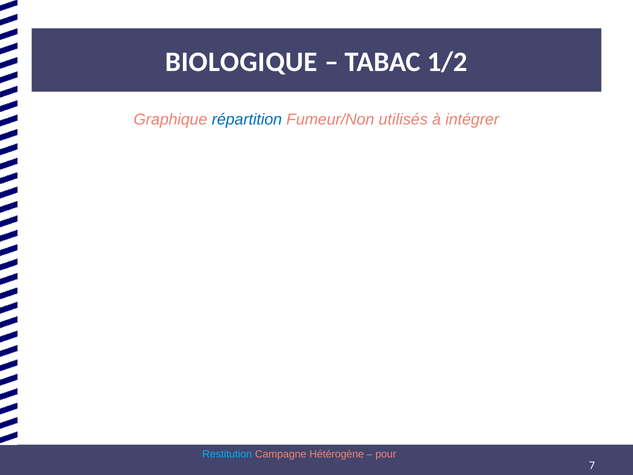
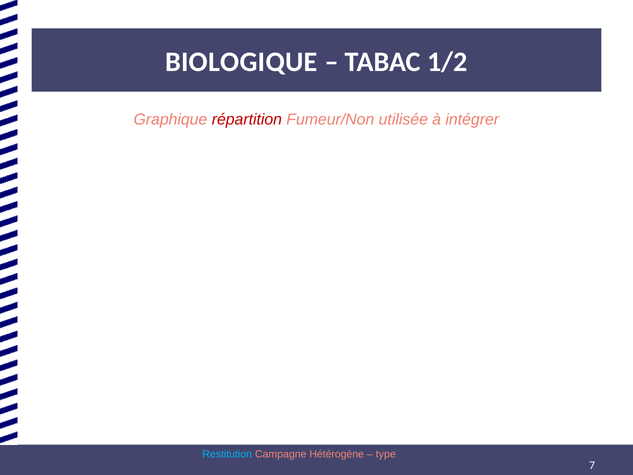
répartition colour: blue -> red (247, 120)
utilisés: utilisés -> utilisée (403, 120)
pour: pour -> type (386, 454)
